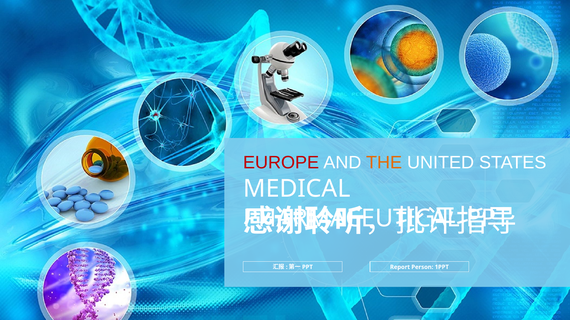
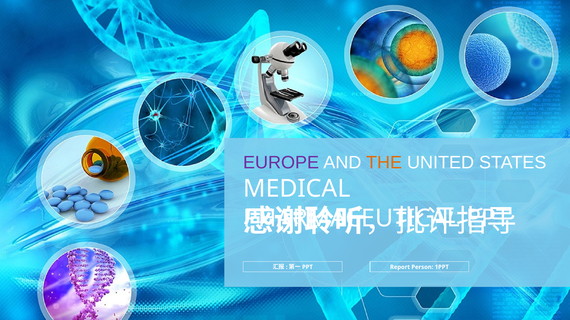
EUROPE colour: red -> purple (281, 163)
